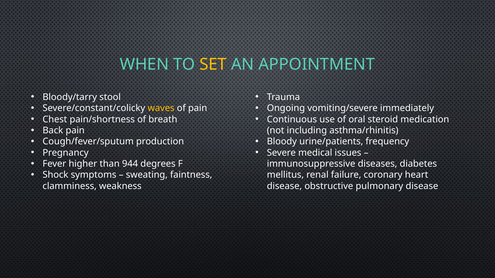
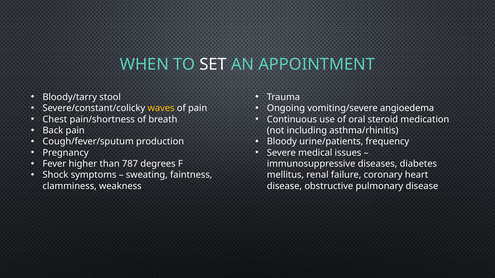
SET colour: yellow -> white (213, 65)
immediately: immediately -> angioedema (407, 108)
944: 944 -> 787 (130, 164)
